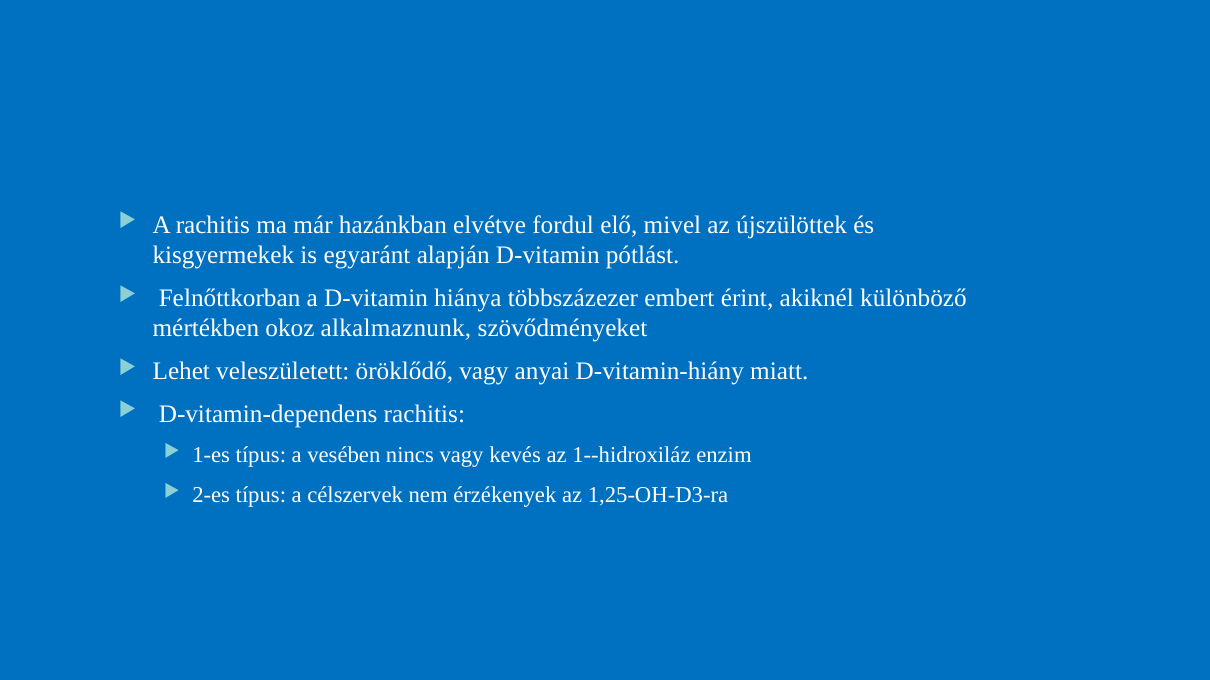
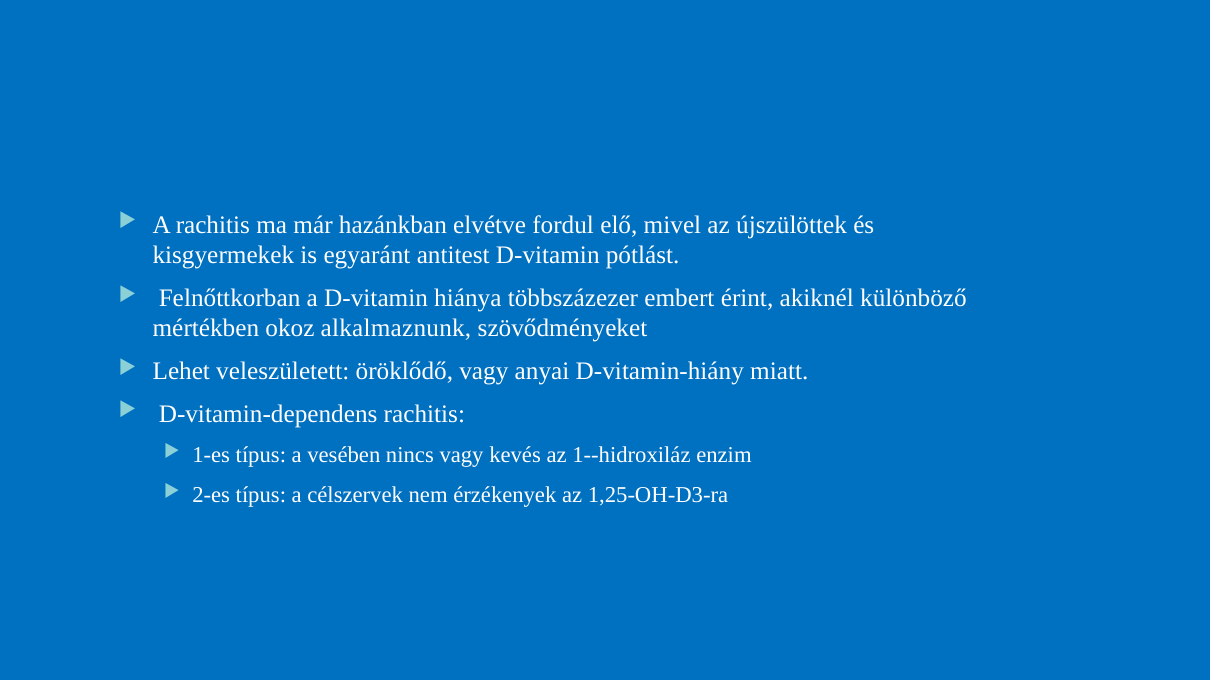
alapján: alapján -> antitest (453, 255)
